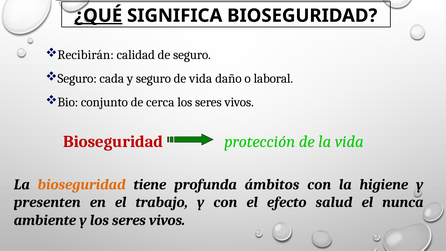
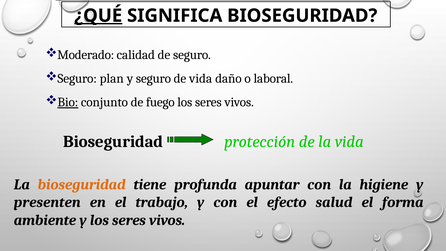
Recibirán: Recibirán -> Moderado (86, 55)
cada: cada -> plan (112, 78)
Bio underline: none -> present (68, 102)
cerca: cerca -> fuego (160, 102)
Bioseguridad colour: red -> black (113, 142)
ámbitos: ámbitos -> apuntar (272, 184)
nunca: nunca -> forma (403, 202)
